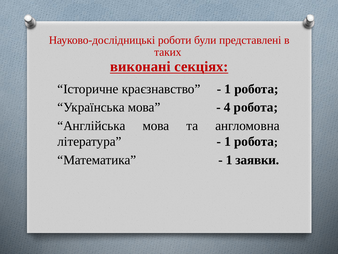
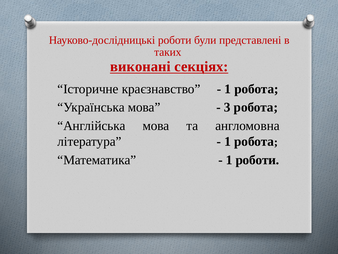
4: 4 -> 3 (227, 107)
1 заявки: заявки -> роботи (257, 160)
